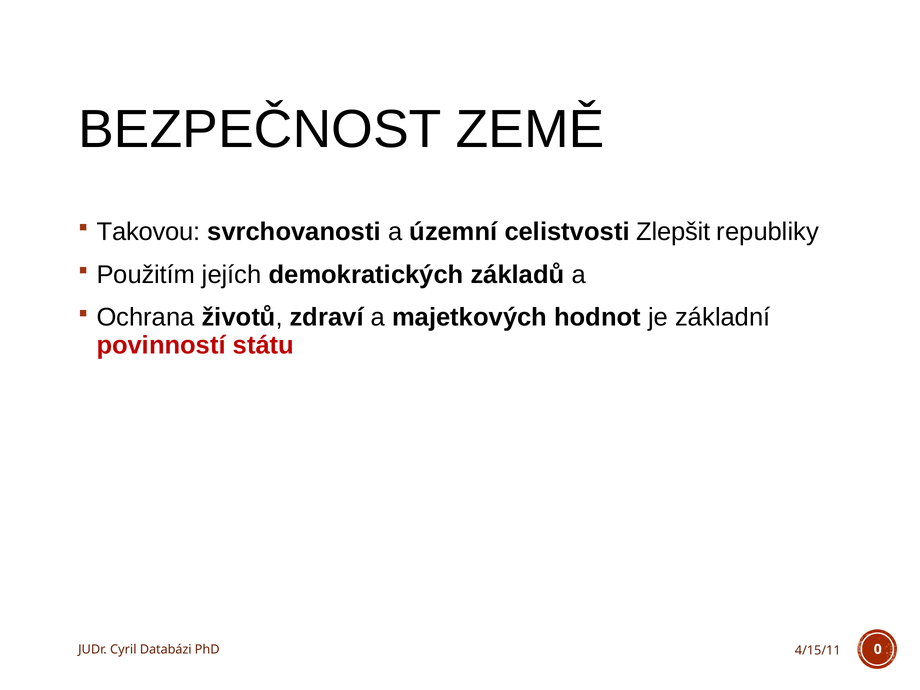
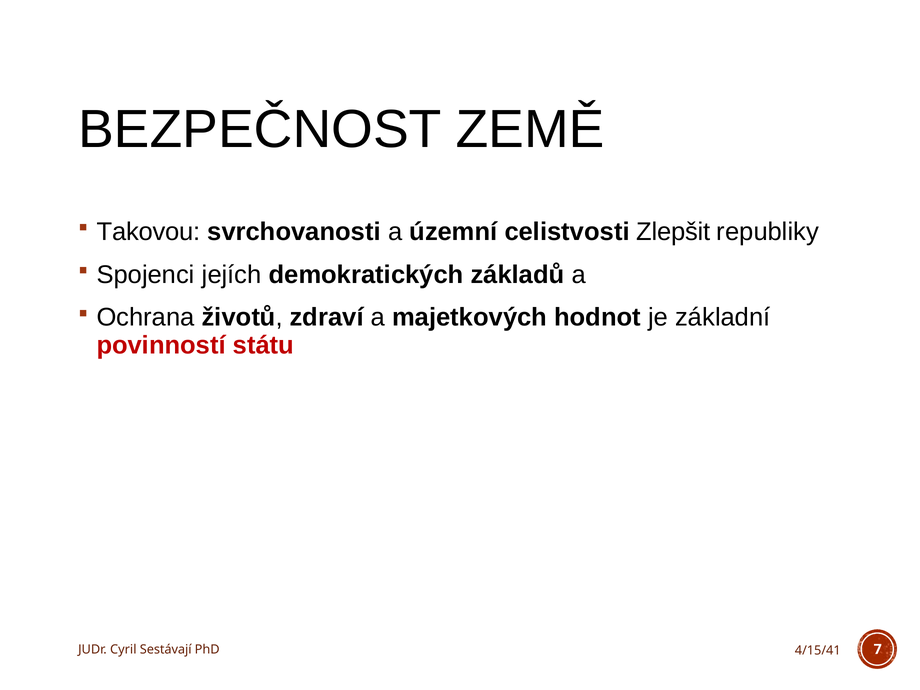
Použitím: Použitím -> Spojenci (146, 275)
Databázi: Databázi -> Sestávají (166, 649)
0: 0 -> 7 (878, 649)
4/15/11: 4/15/11 -> 4/15/41 (818, 650)
